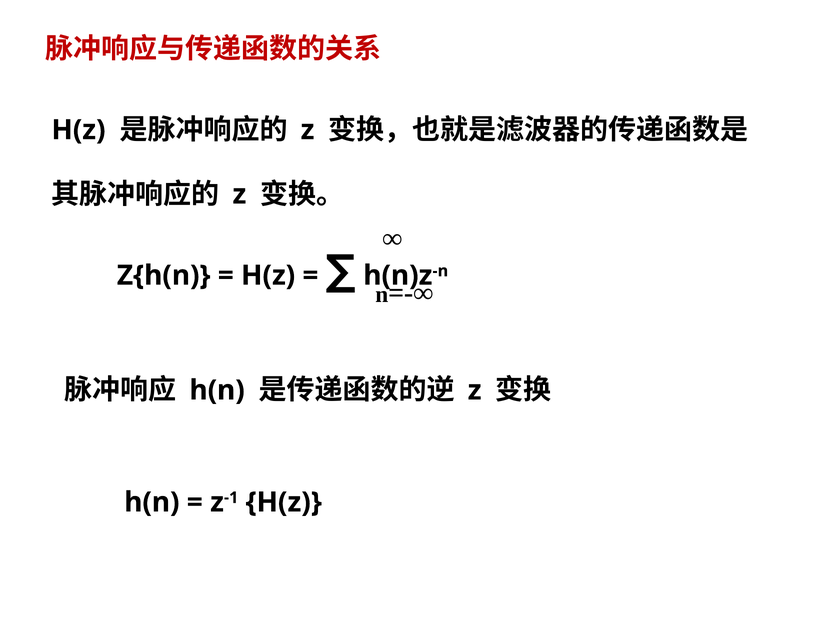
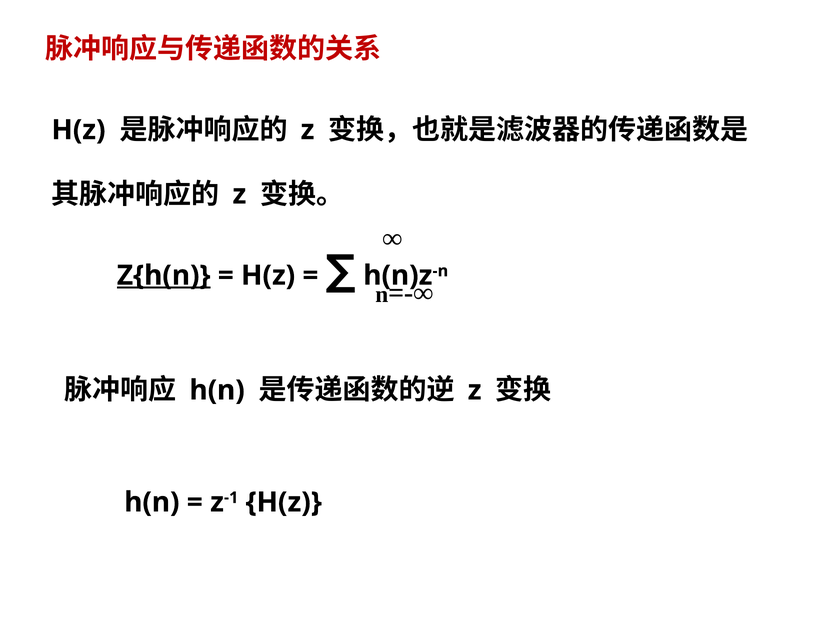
Z{h(n underline: none -> present (164, 275)
